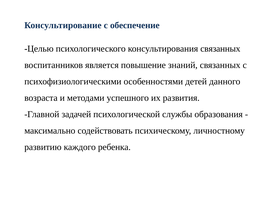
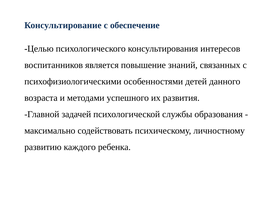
консультирования связанных: связанных -> интересов (220, 49)
